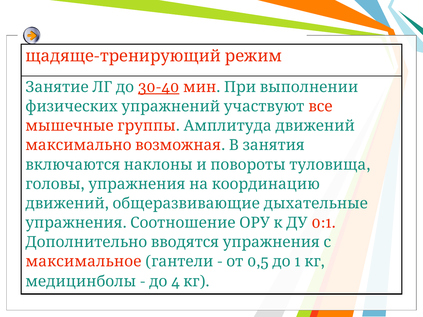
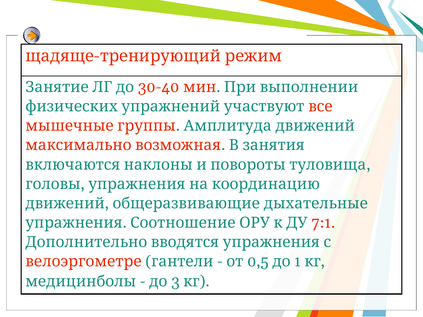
30-40 underline: present -> none (159, 87)
0:1: 0:1 -> 7:1 (323, 223)
максимальное: максимальное -> велоэргометре (84, 262)
4: 4 -> 3 (175, 282)
